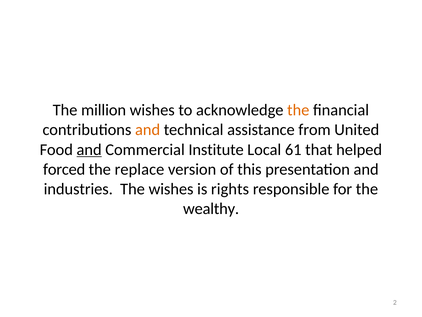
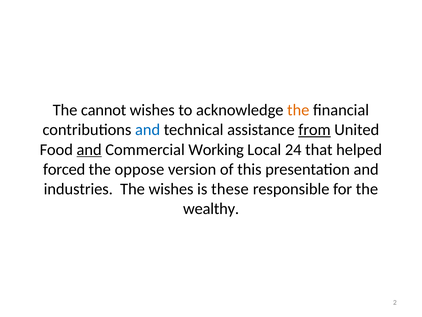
million: million -> cannot (104, 110)
and colour: orange -> blue (148, 130)
from underline: none -> present (315, 130)
Institute: Institute -> Working (216, 149)
61: 61 -> 24 (293, 149)
replace: replace -> oppose (139, 169)
rights: rights -> these (230, 189)
